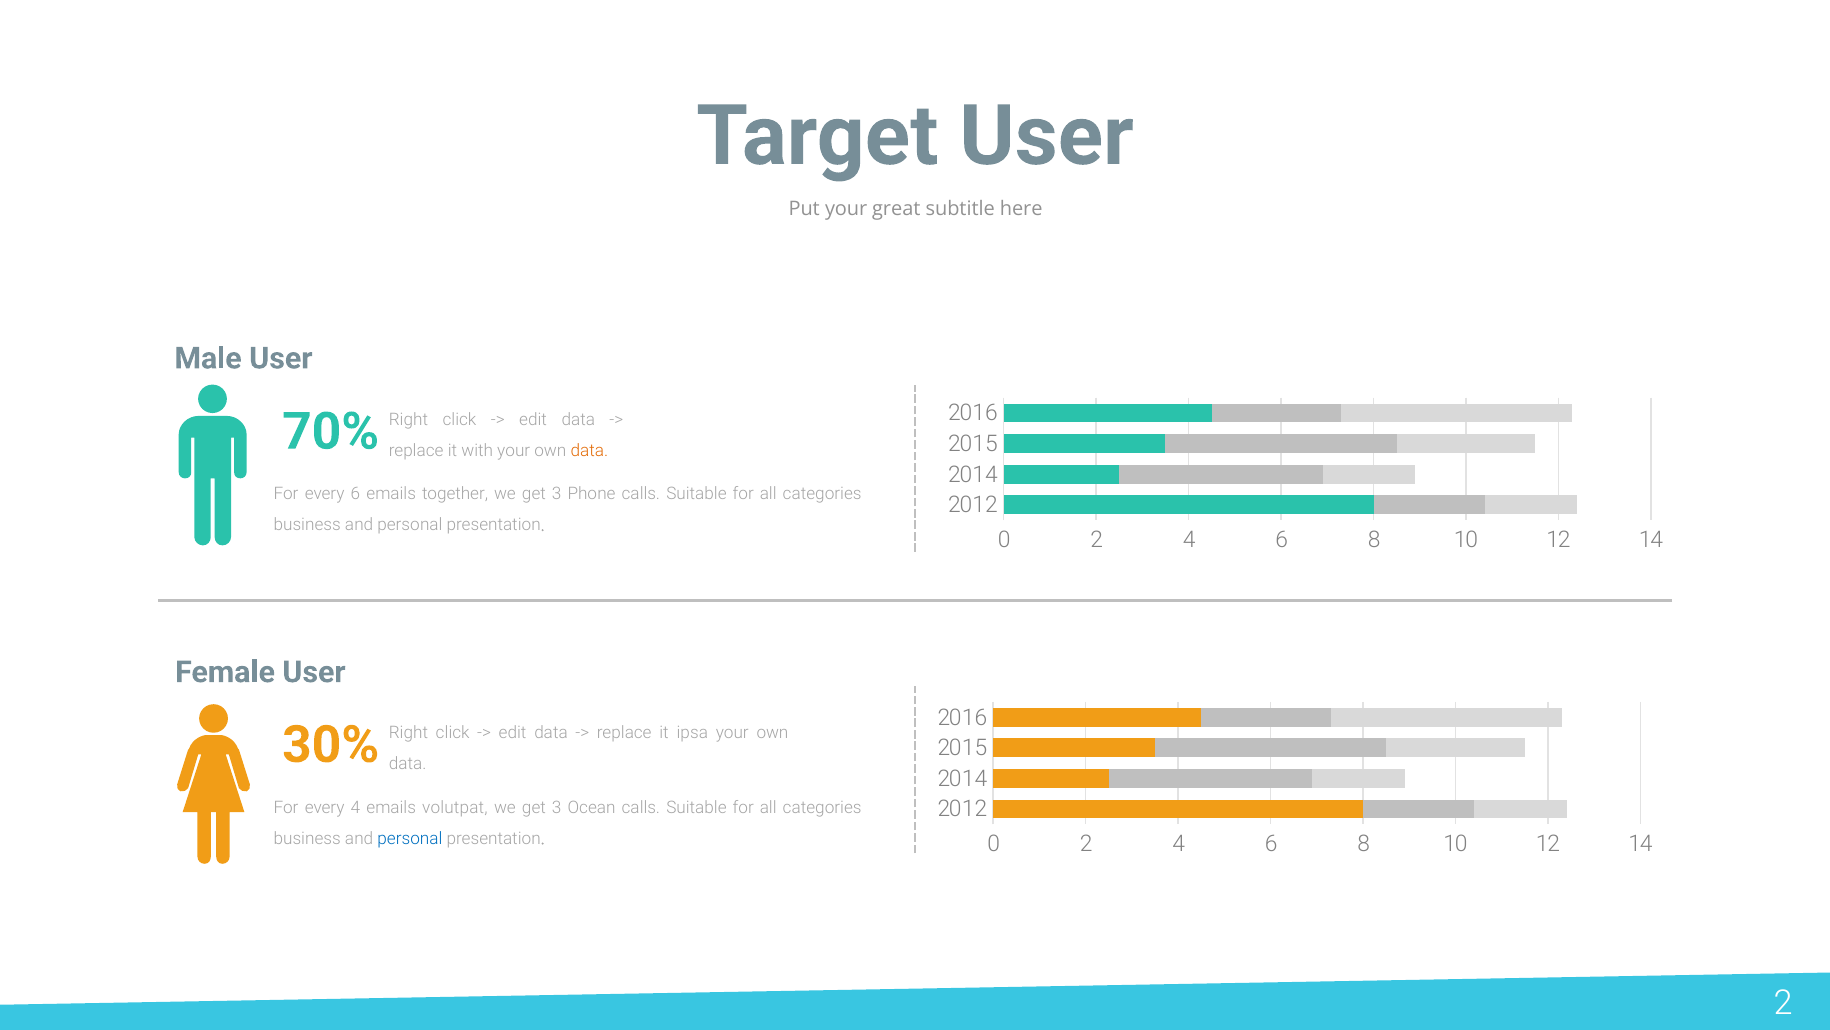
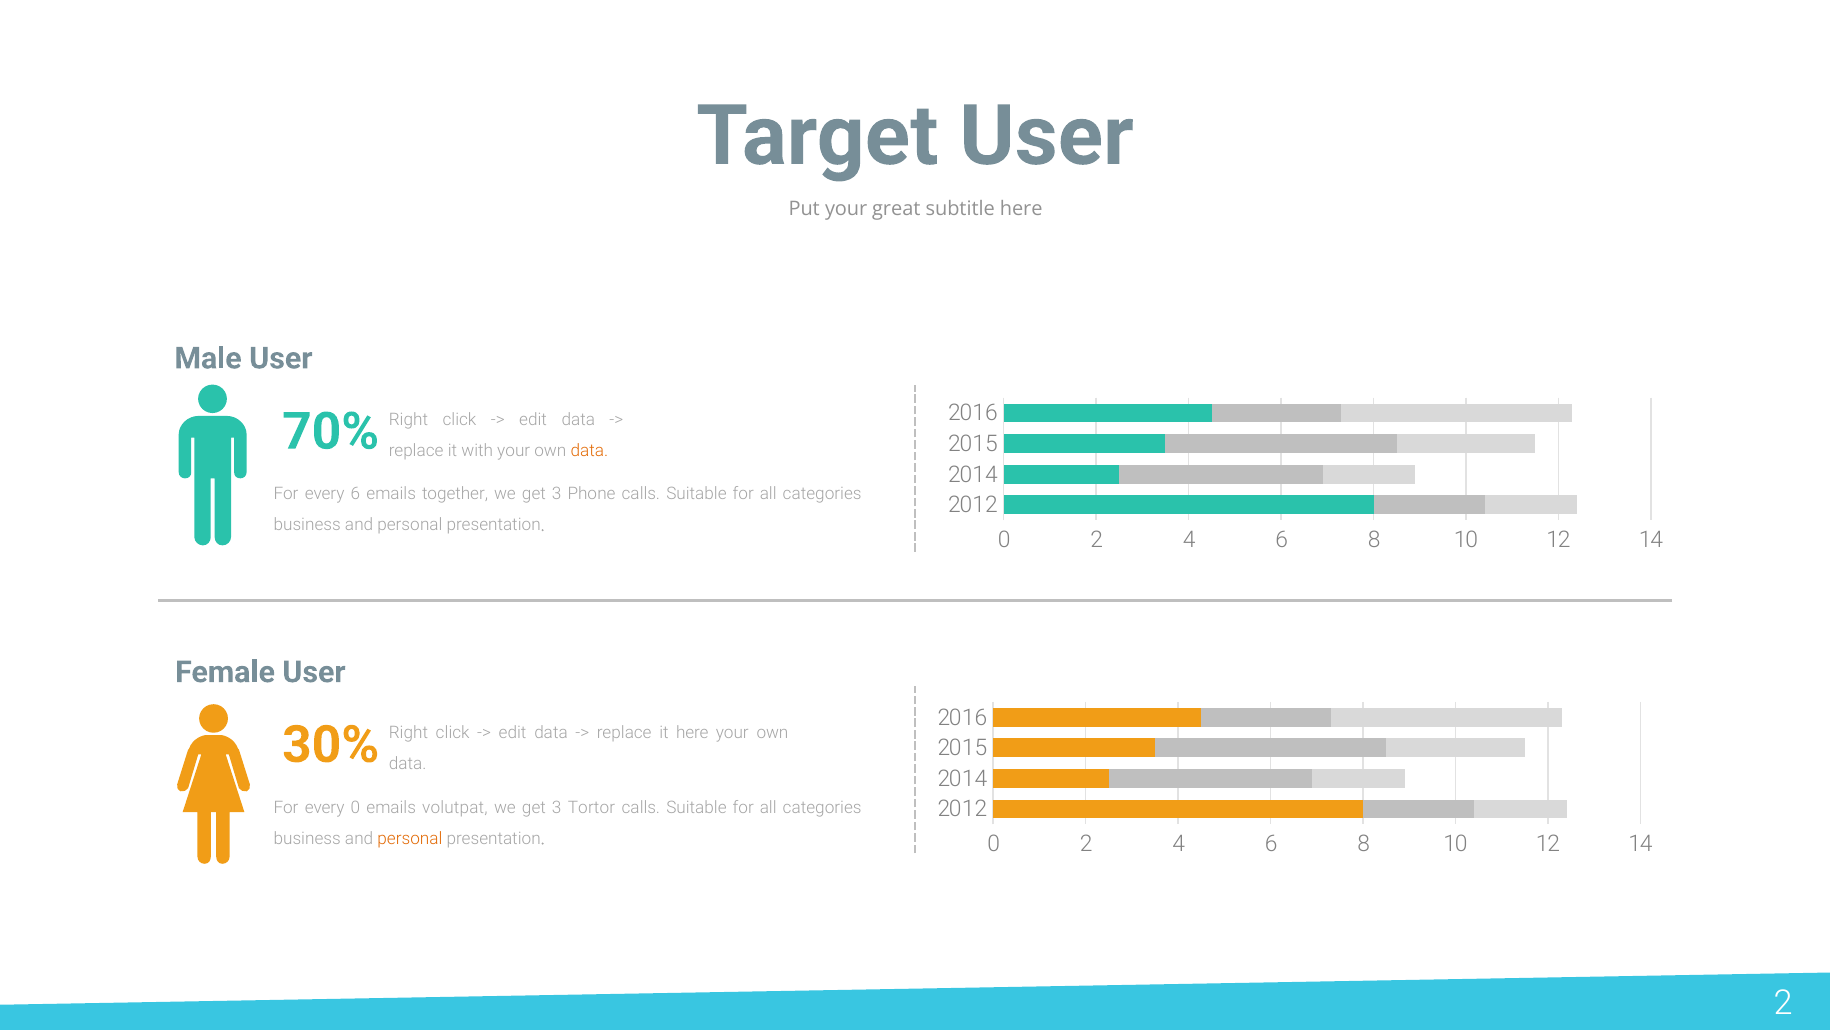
it ipsa: ipsa -> here (692, 732)
every 4: 4 -> 0 (355, 807)
Ocean: Ocean -> Tortor (592, 807)
personal colour: blue -> orange (410, 838)
